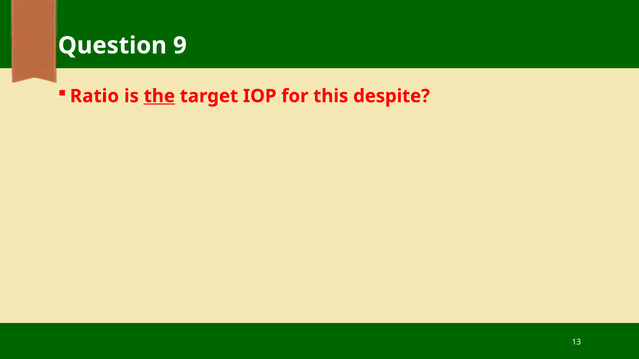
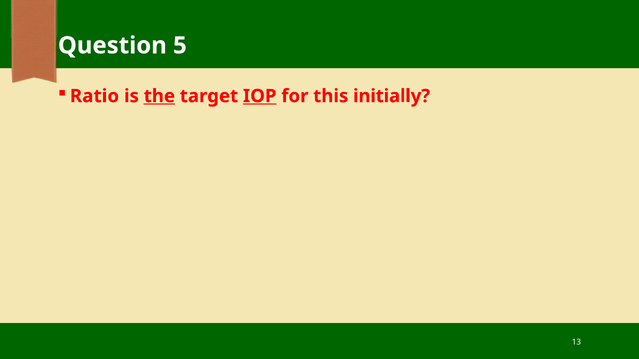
9: 9 -> 5 (180, 46)
IOP underline: none -> present (260, 96)
despite: despite -> initially (392, 96)
